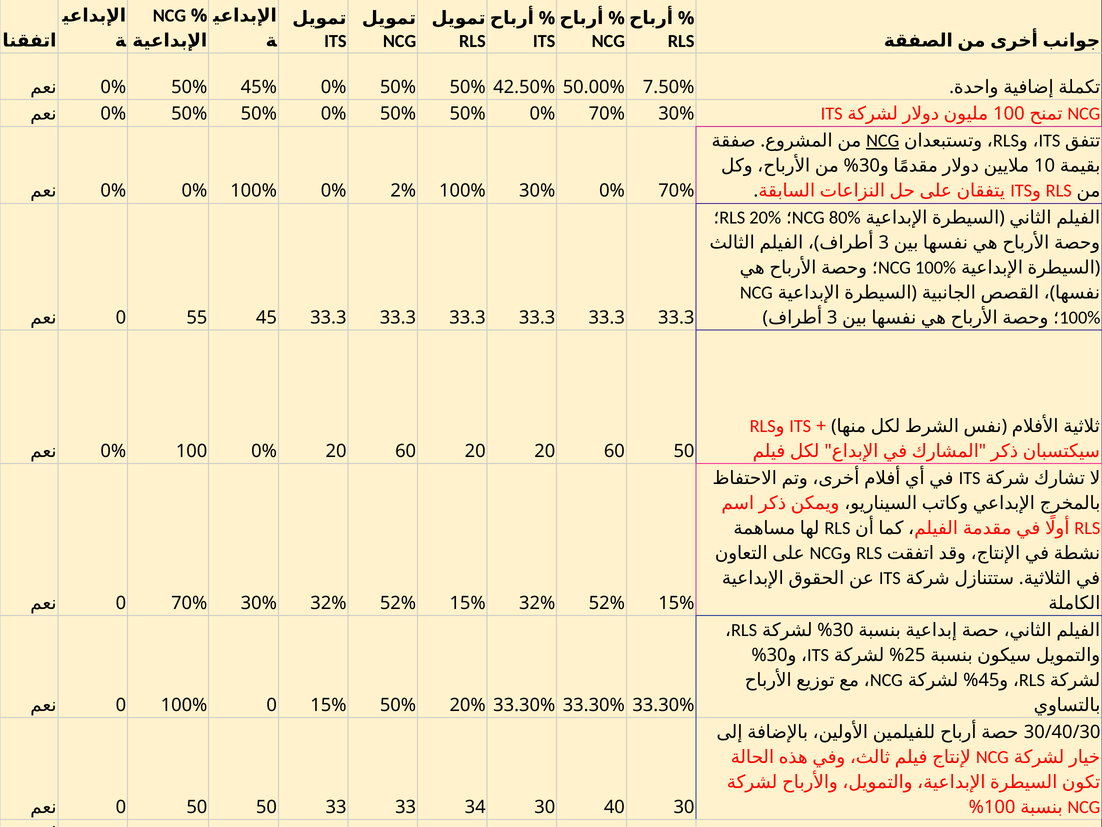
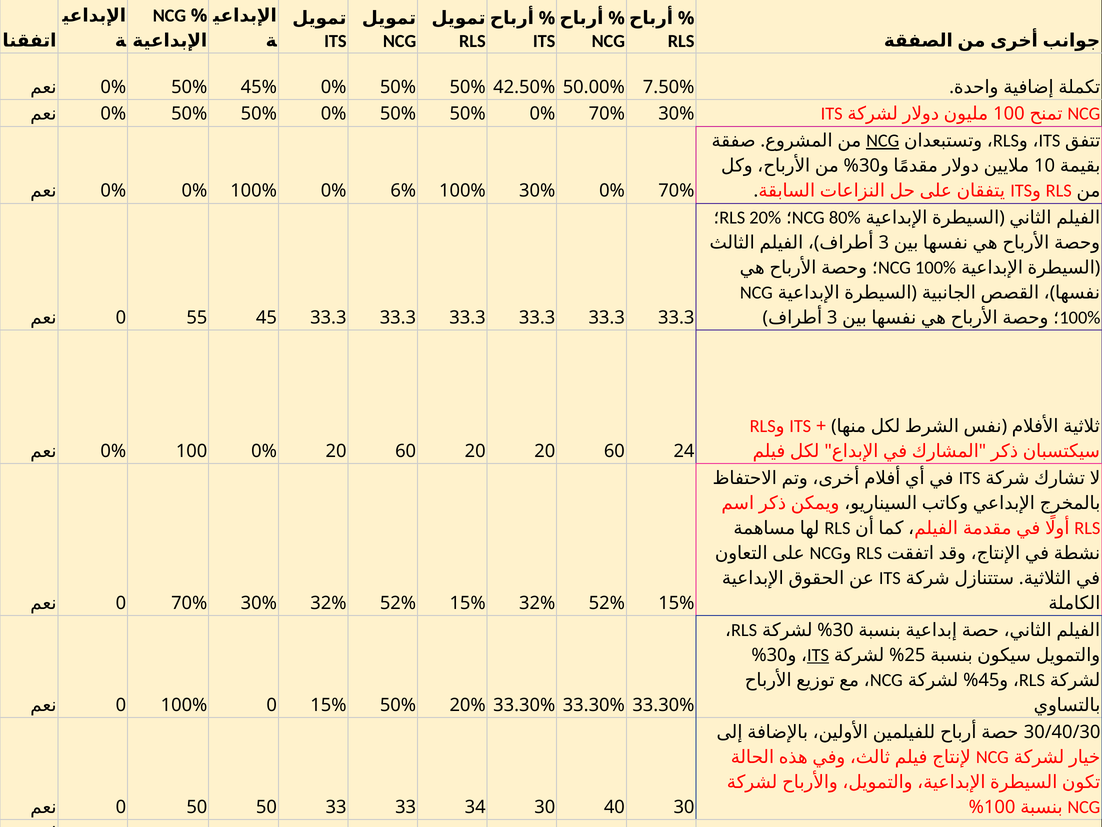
2%: 2% -> 6% (403, 191)
60 50: 50 -> 24 (684, 451)
ITS underline: none -> present (818, 655)
